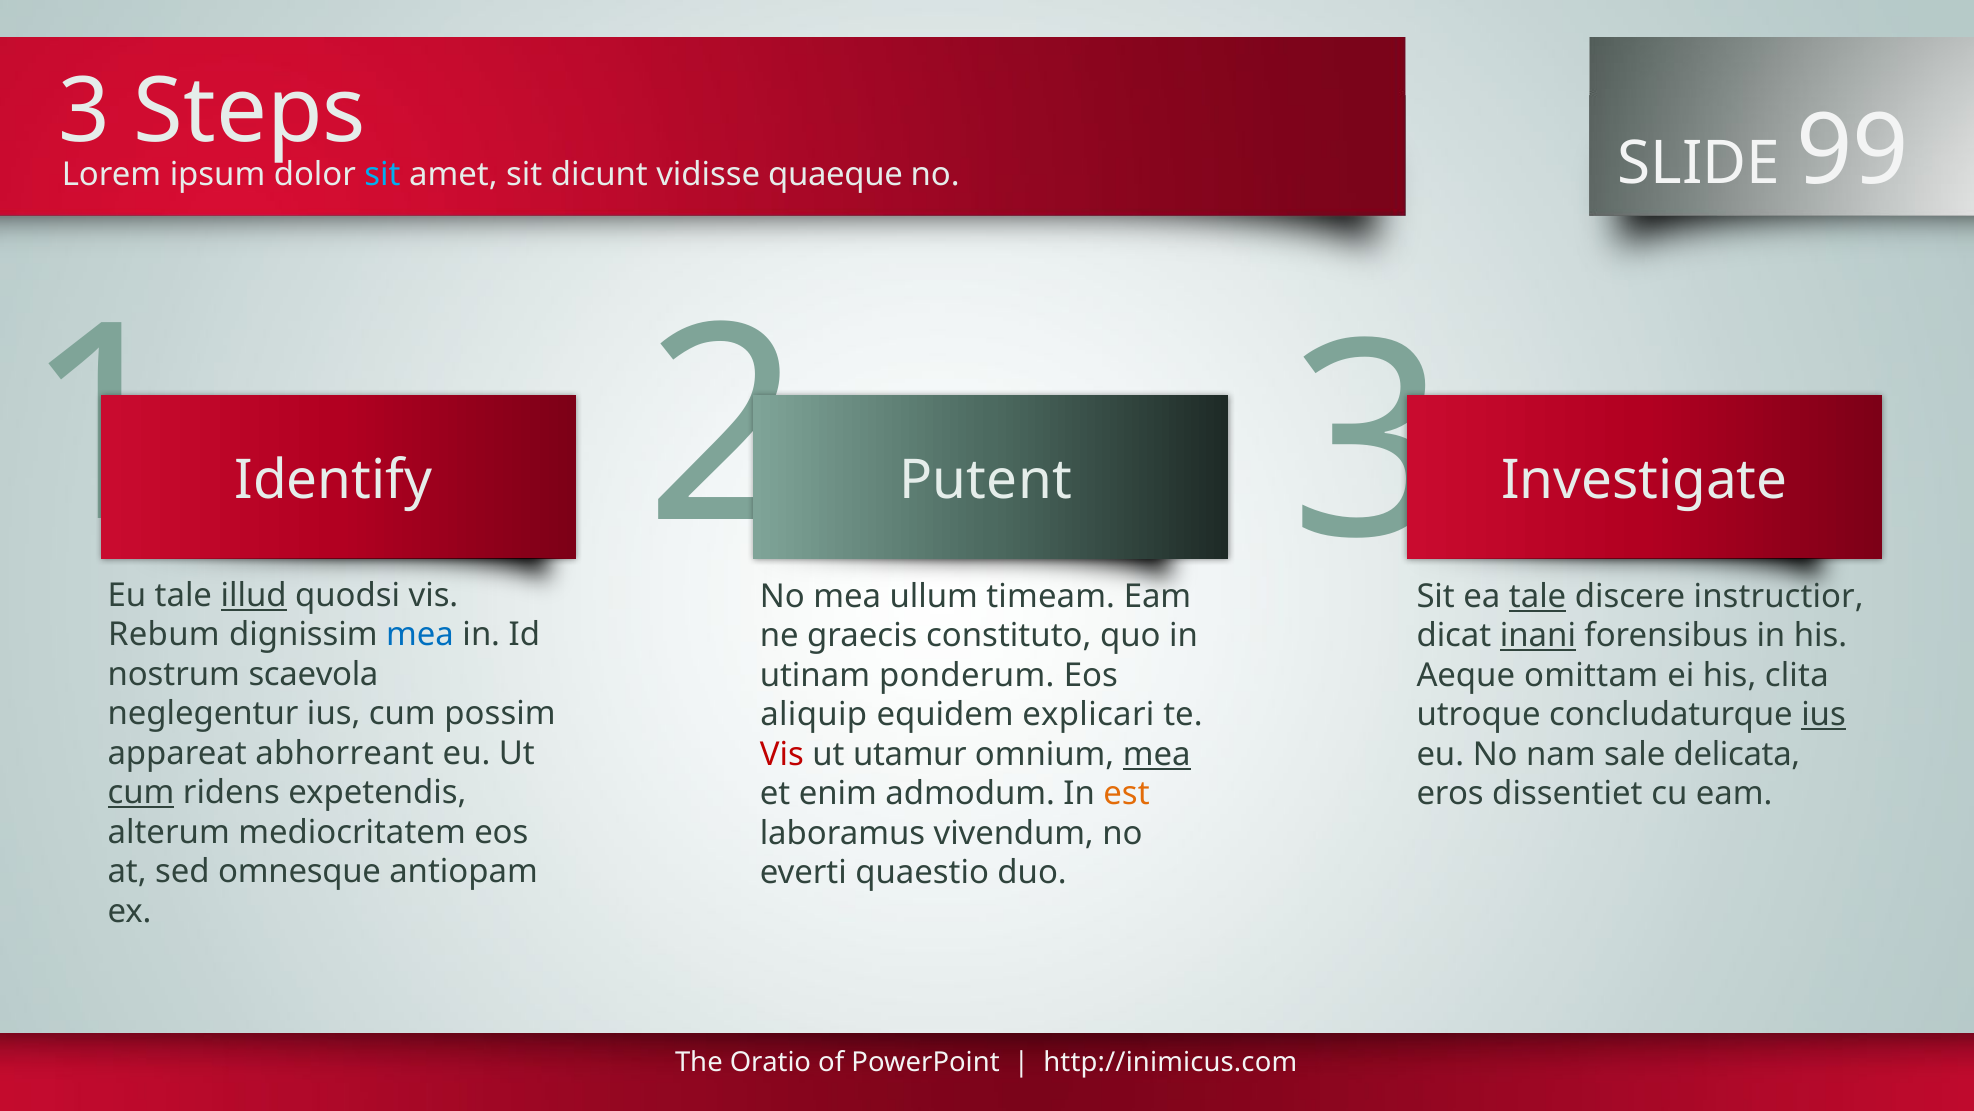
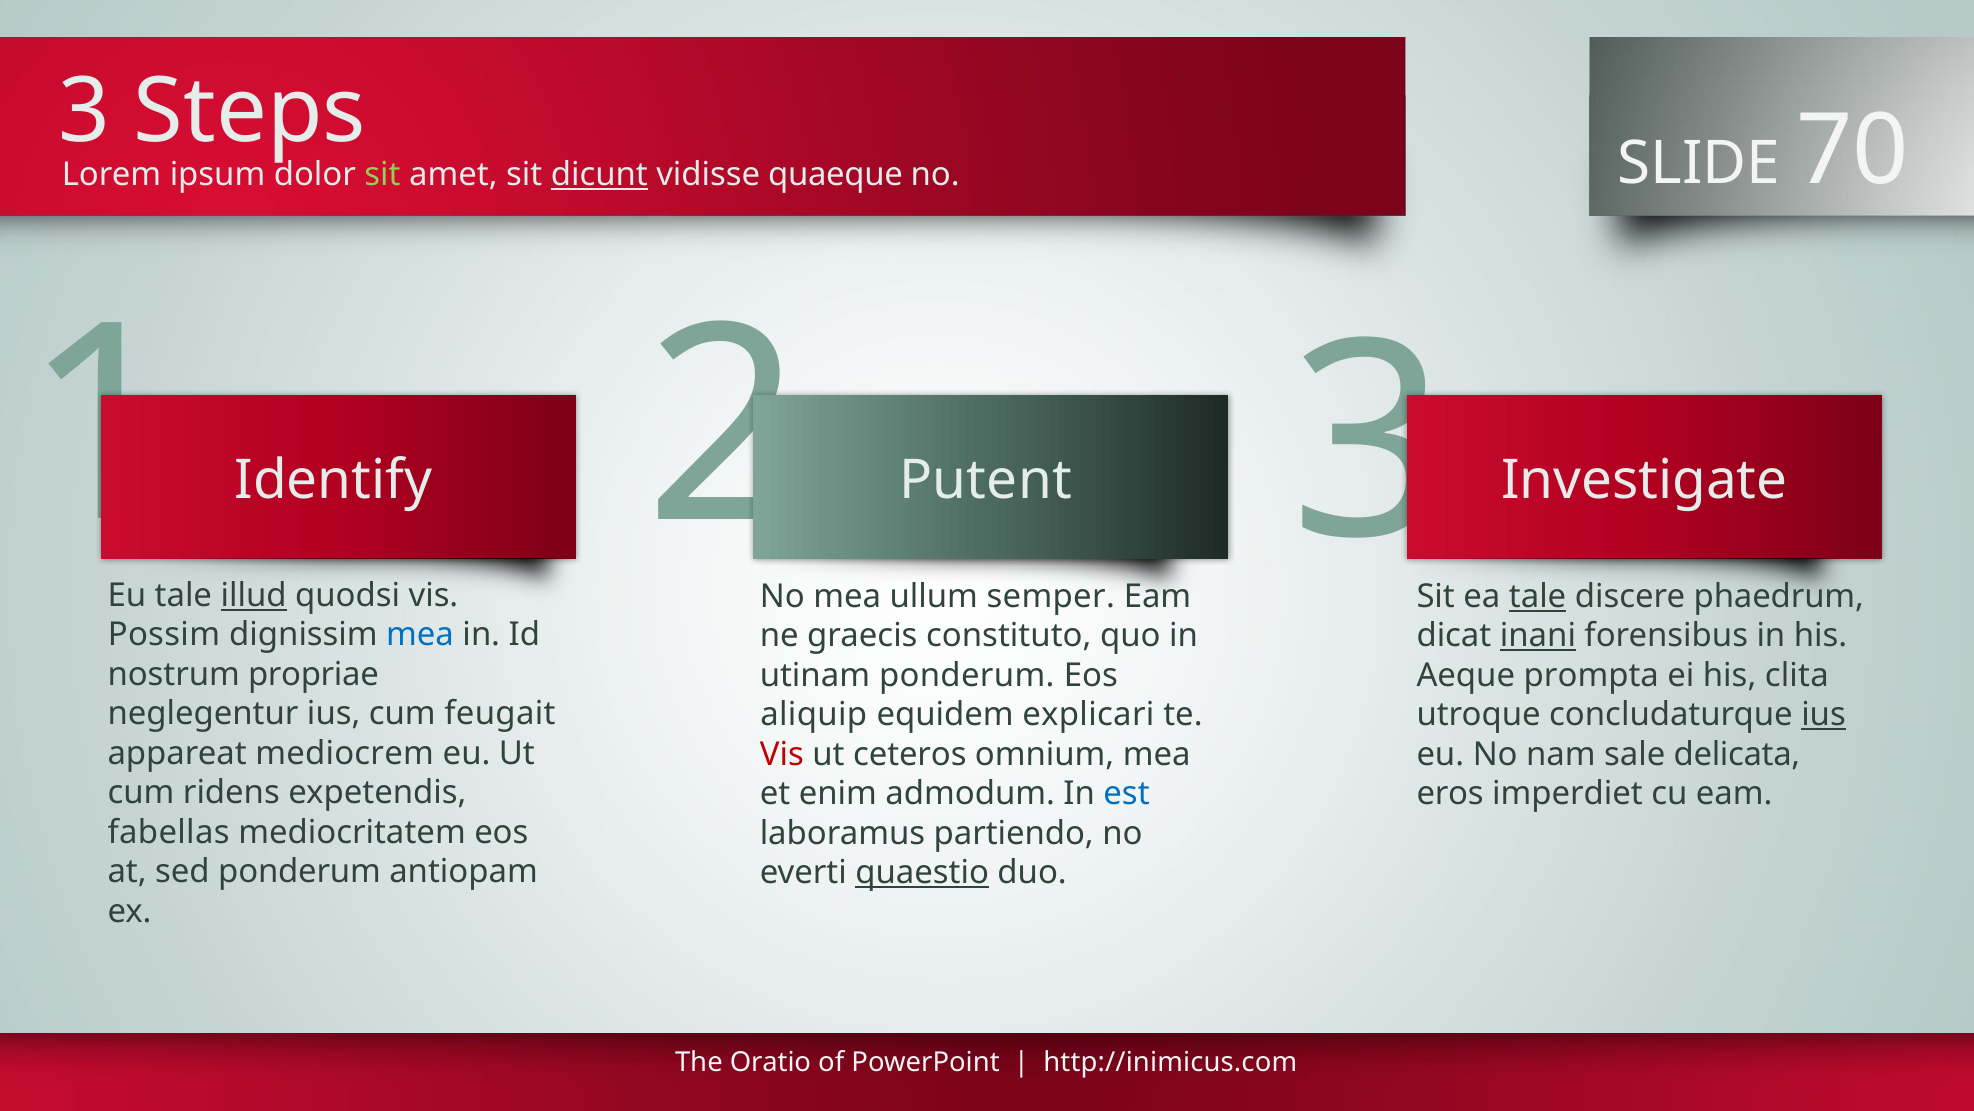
99: 99 -> 70 (1853, 151)
sit colour: light blue -> light green (383, 174)
dicunt underline: none -> present (599, 174)
timeam: timeam -> semper (1051, 596)
instructior: instructior -> phaedrum (1779, 596)
Rebum: Rebum -> Possim (164, 635)
scaevola: scaevola -> propriae (313, 674)
omittam: omittam -> prompta (1591, 675)
possim: possim -> feugait (500, 714)
abhorreant: abhorreant -> mediocrem (345, 753)
utamur: utamur -> ceteros (910, 754)
mea underline: present -> none (1157, 754)
cum underline: present -> none (141, 793)
est colour: orange -> blue (1127, 794)
dissentiet: dissentiet -> imperdiet (1567, 794)
alterum: alterum -> fabellas (169, 832)
vivendum: vivendum -> partiendo (1014, 833)
sed omnesque: omnesque -> ponderum (300, 872)
quaestio underline: none -> present (922, 873)
